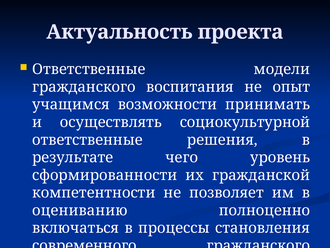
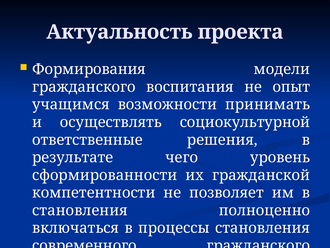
Ответственные: Ответственные -> Формирования (89, 69)
оцениванию: оцениванию -> становления (80, 210)
